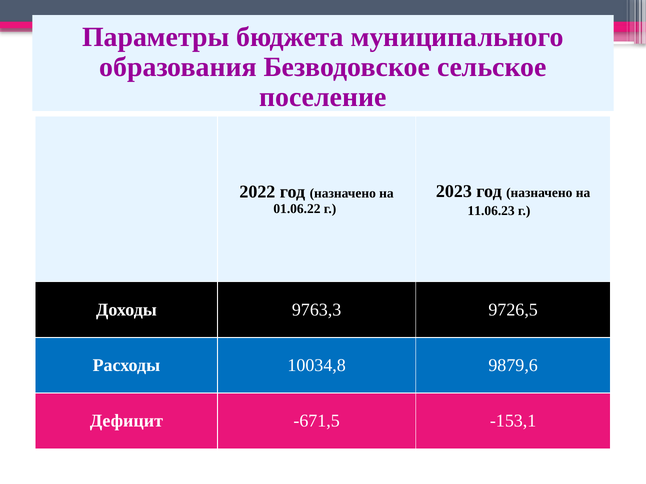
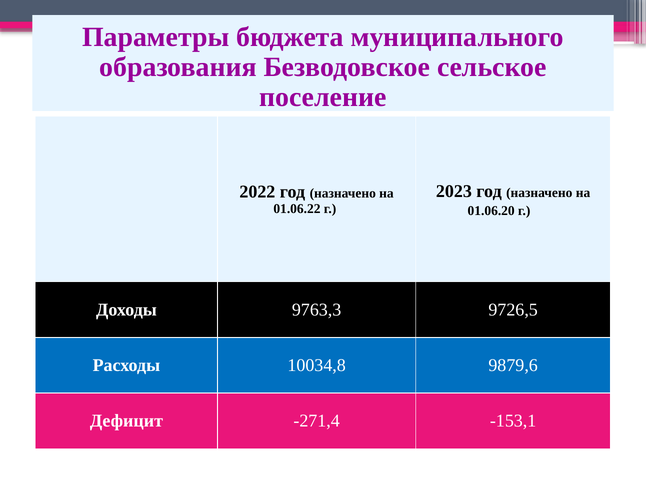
11.06.23: 11.06.23 -> 01.06.20 (491, 211)
-671,5: -671,5 -> -271,4 (317, 421)
